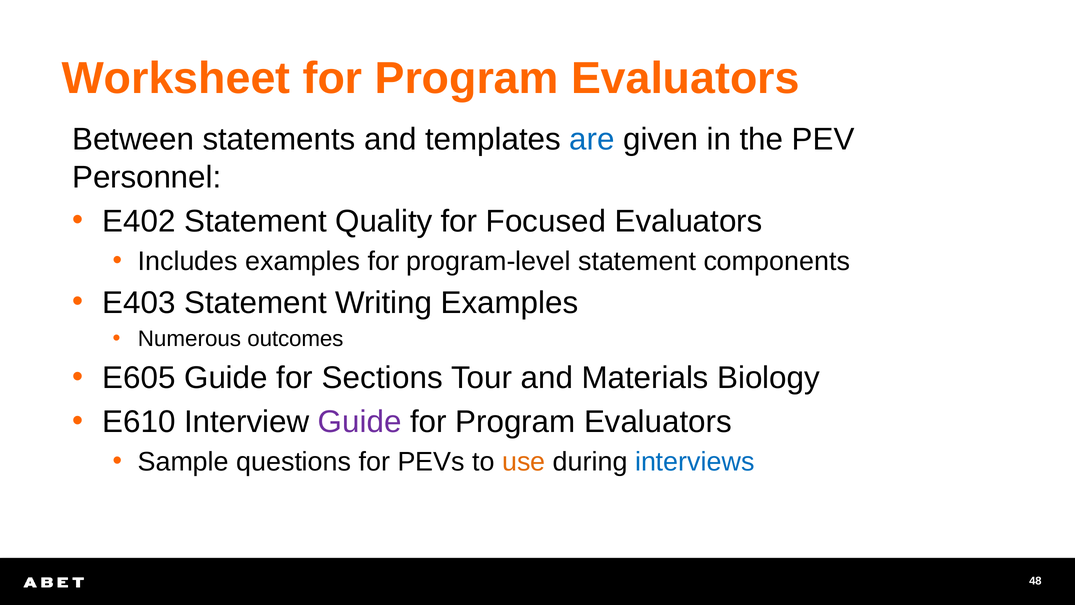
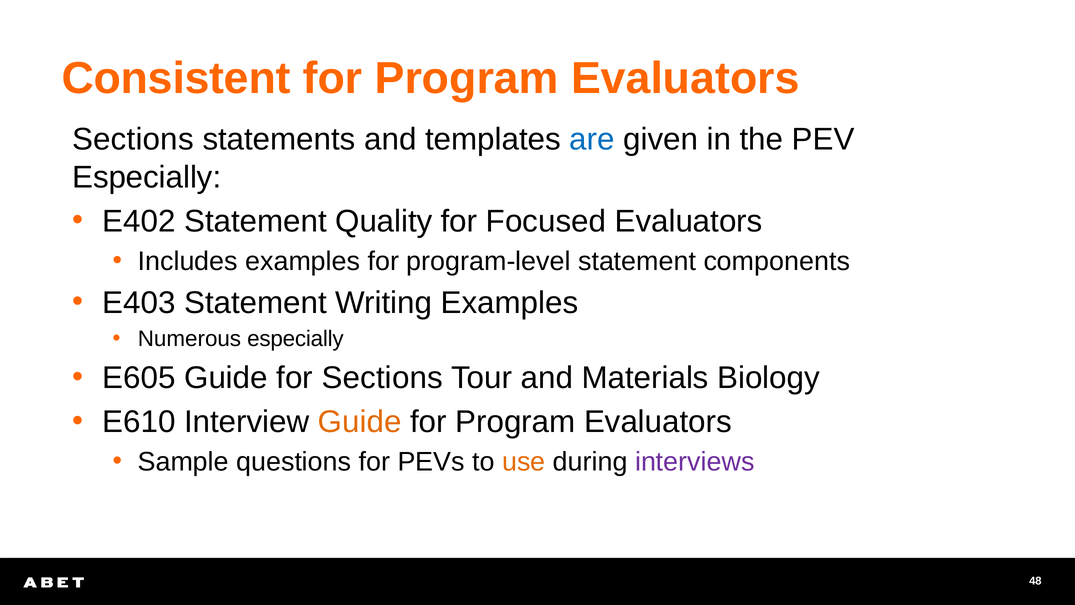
Worksheet: Worksheet -> Consistent (176, 78)
Between: Between -> Sections (133, 139)
Personnel: Personnel -> Especially (147, 177)
Numerous outcomes: outcomes -> especially (295, 339)
Guide colour: purple -> orange (360, 422)
interviews colour: blue -> purple (695, 462)
